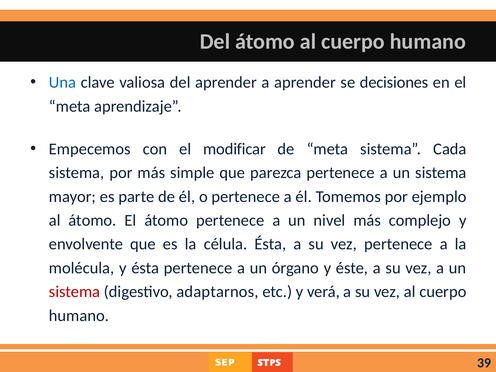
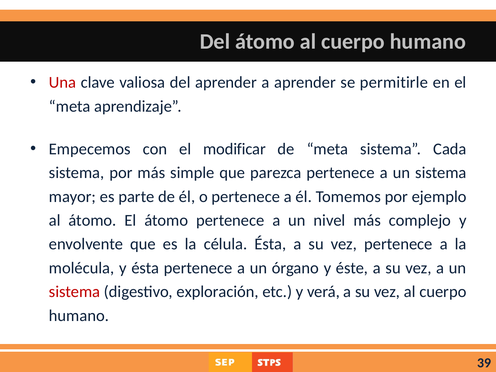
Una colour: blue -> red (63, 82)
decisiones: decisiones -> permitirle (394, 82)
adaptarnos: adaptarnos -> exploración (218, 292)
